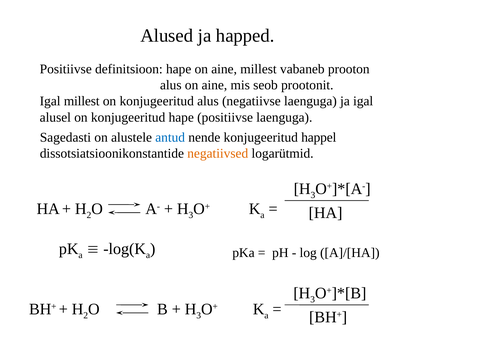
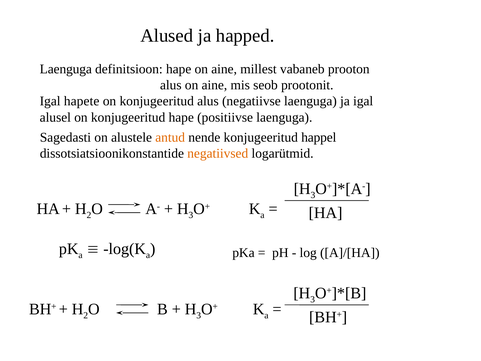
Positiivse: Positiivse -> Laenguga (66, 69)
Igal millest: millest -> hapete (82, 101)
antud colour: blue -> orange (170, 137)
